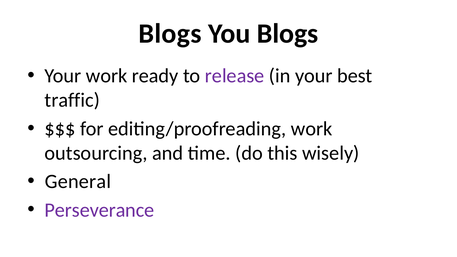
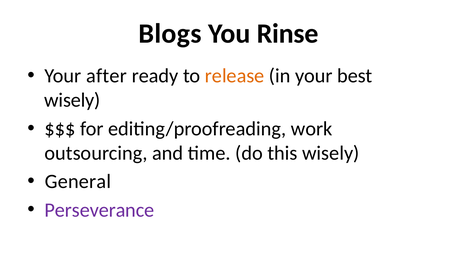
You Blogs: Blogs -> Rinse (288, 34)
Your work: work -> after (107, 76)
release colour: purple -> orange (235, 76)
traffic: traffic -> wisely (72, 100)
